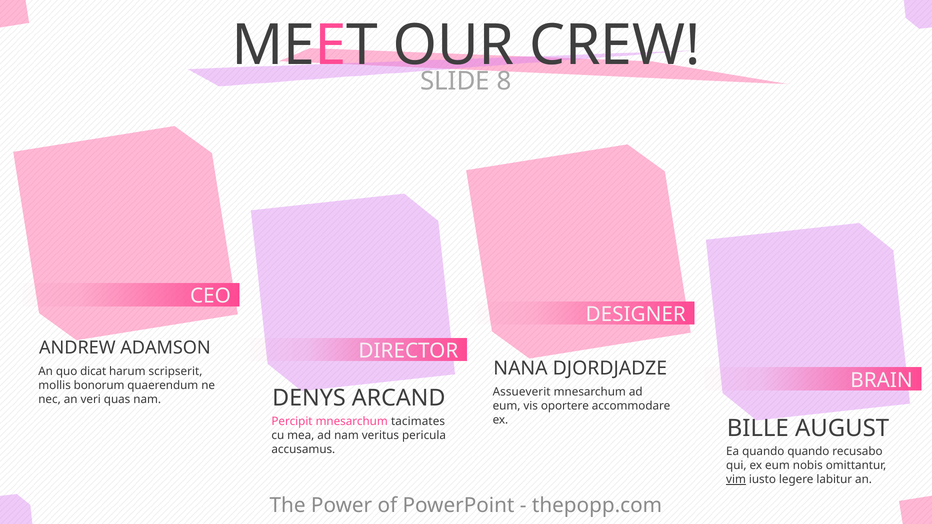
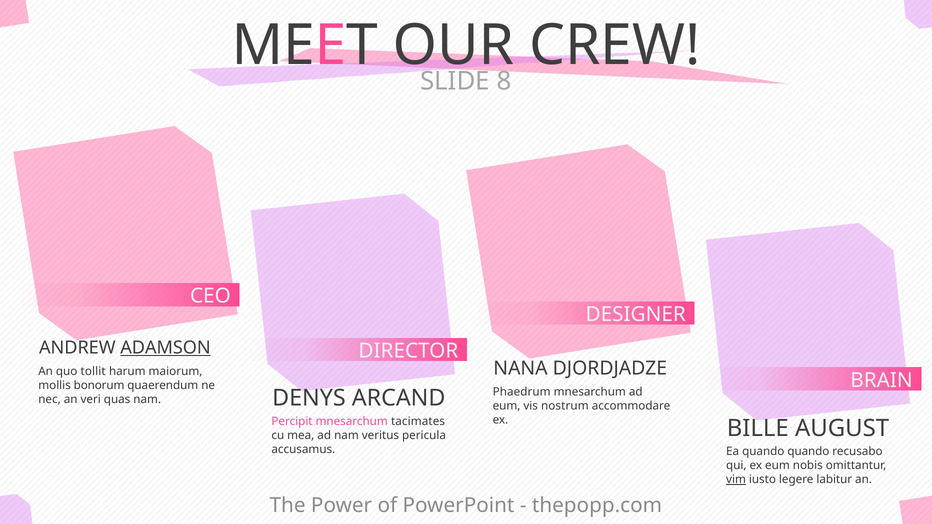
ADAMSON underline: none -> present (166, 348)
dicat: dicat -> tollit (93, 371)
scripserit: scripserit -> maiorum (176, 371)
Assueverit: Assueverit -> Phaedrum (522, 392)
oportere: oportere -> nostrum (565, 406)
